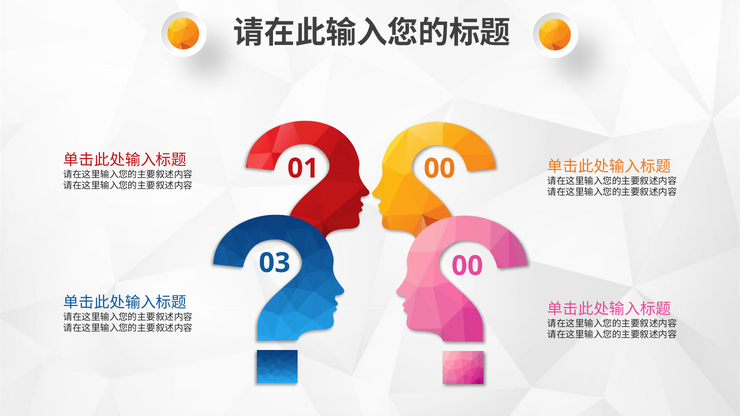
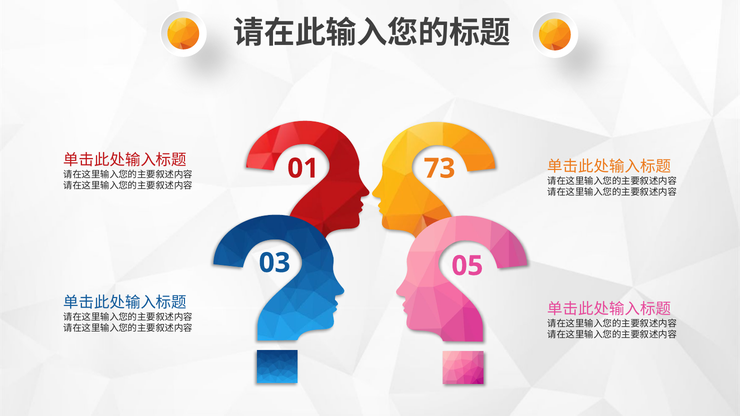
01 00: 00 -> 73 (439, 169)
03 00: 00 -> 05 (467, 266)
